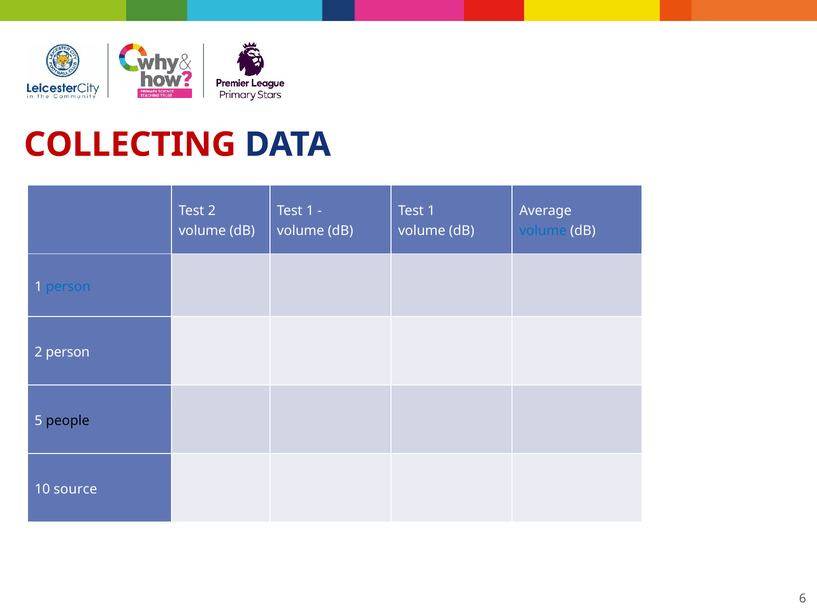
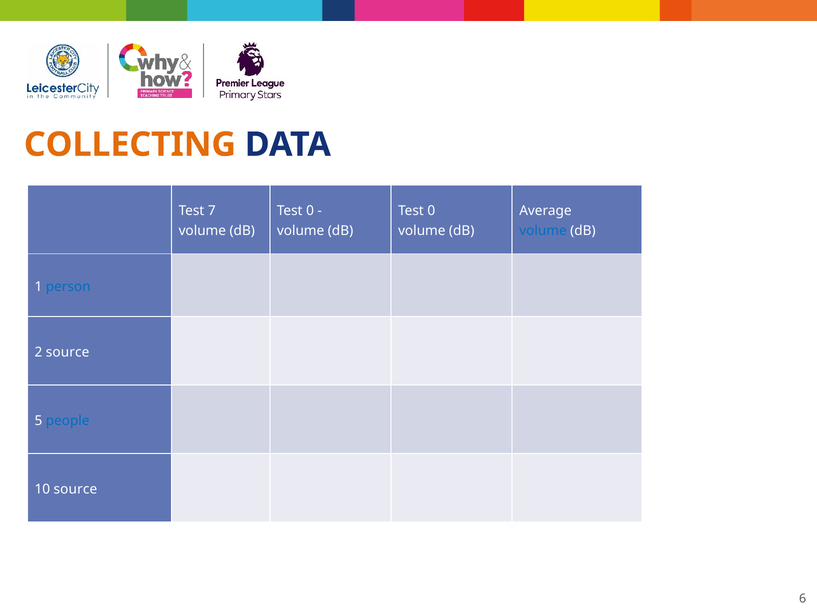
COLLECTING colour: red -> orange (130, 145)
Test 2: 2 -> 7 (212, 211)
1: 1 -> 0 (310, 211)
1: 1 -> 0 (431, 211)
2 person: person -> source (68, 352)
people colour: black -> blue (68, 421)
